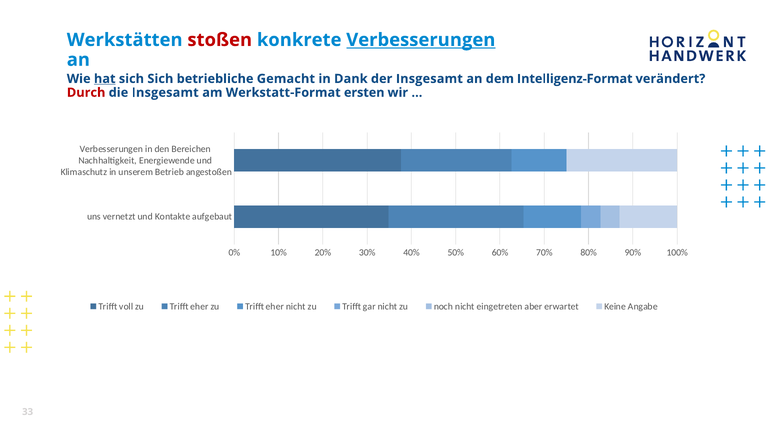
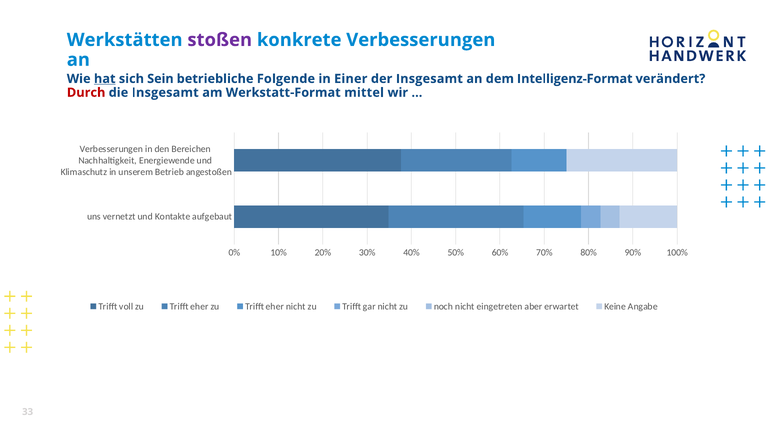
stoßen colour: red -> purple (220, 40)
Verbesserungen underline: present -> none (421, 40)
sich Sich: Sich -> Sein (160, 79)
Gemacht: Gemacht -> Folgende (286, 79)
Dank: Dank -> Einer (351, 79)
ersten: ersten -> mittel (364, 93)
